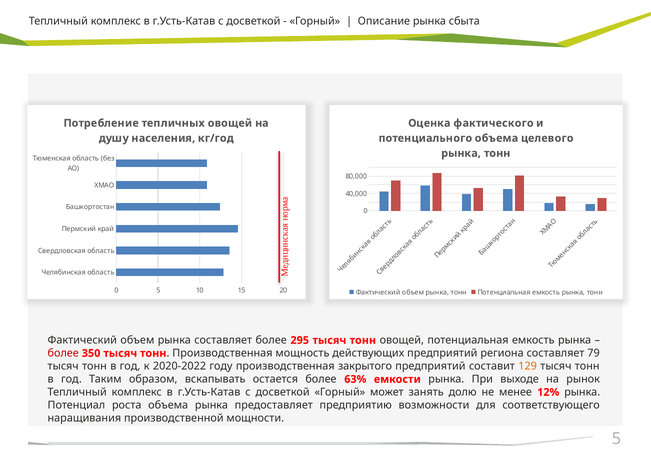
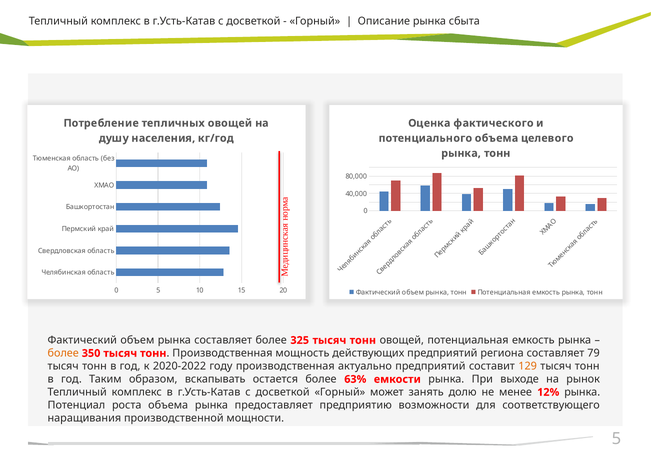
295: 295 -> 325 (300, 341)
более colour: red -> orange (63, 354)
закрытого: закрытого -> актуально (365, 367)
